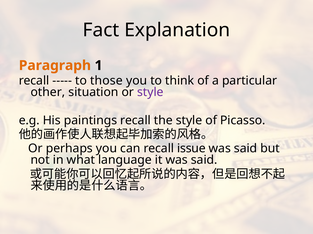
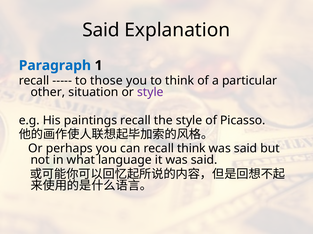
Fact: Fact -> Said (101, 30)
Paragraph colour: orange -> blue (55, 66)
recall issue: issue -> think (191, 149)
